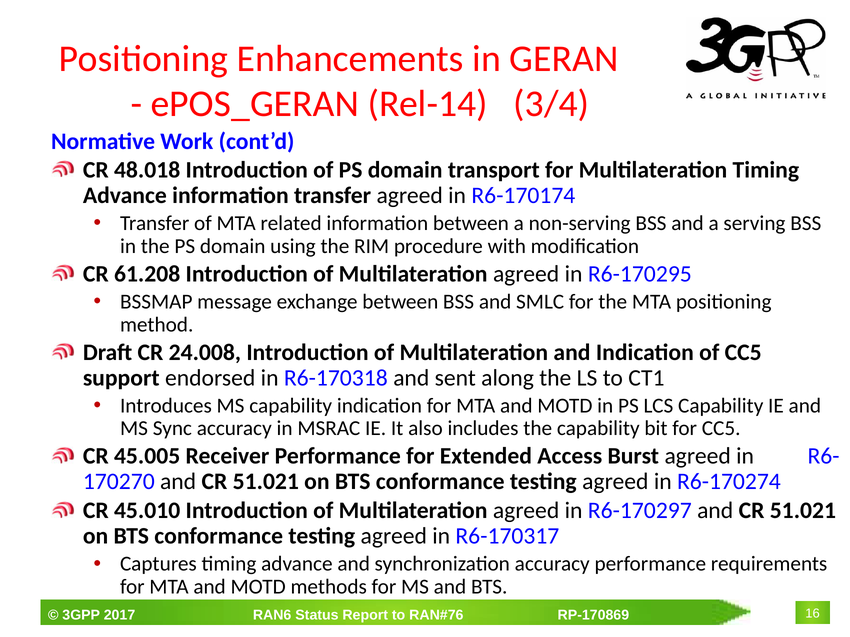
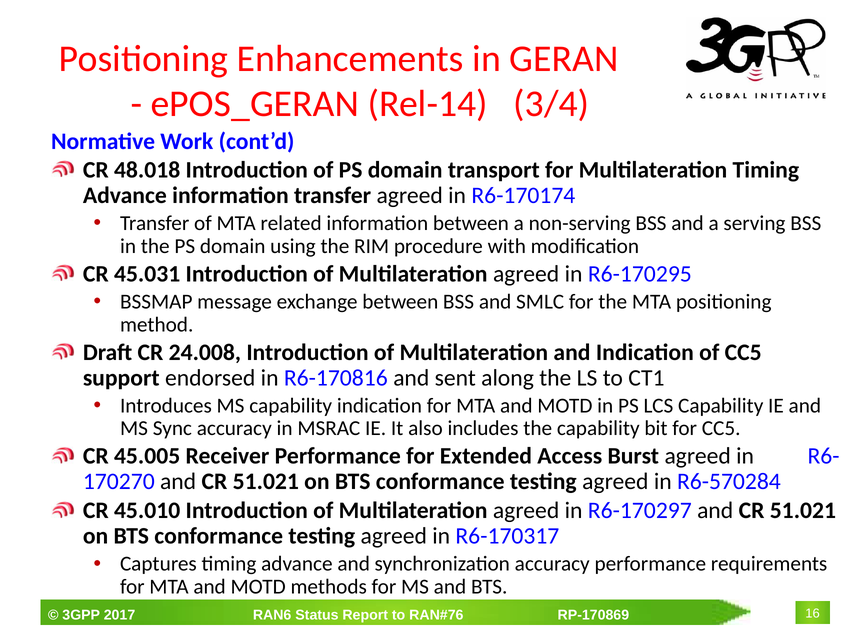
61.208: 61.208 -> 45.031 (147, 274)
R6-170318: R6-170318 -> R6-170816 (336, 378)
R6-170274: R6-170274 -> R6-570284 (729, 482)
